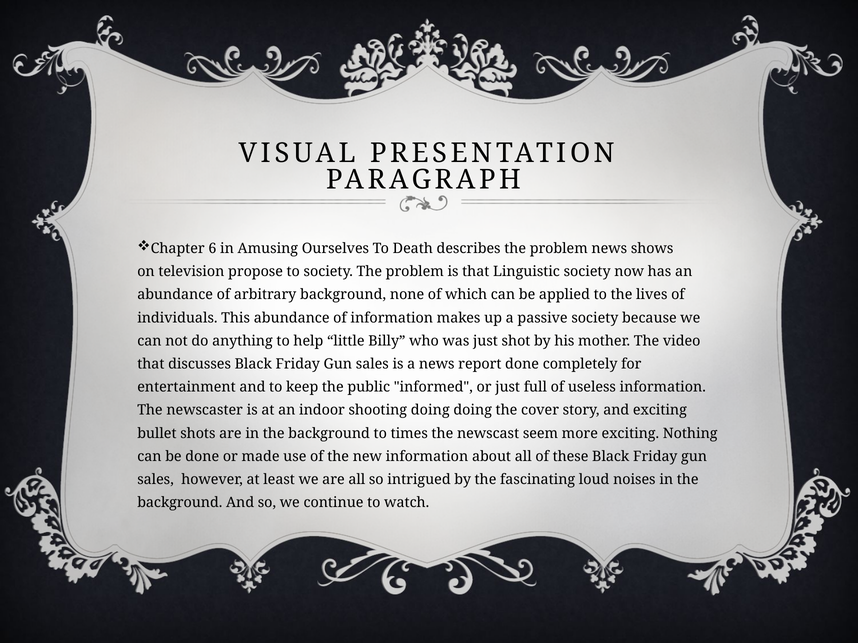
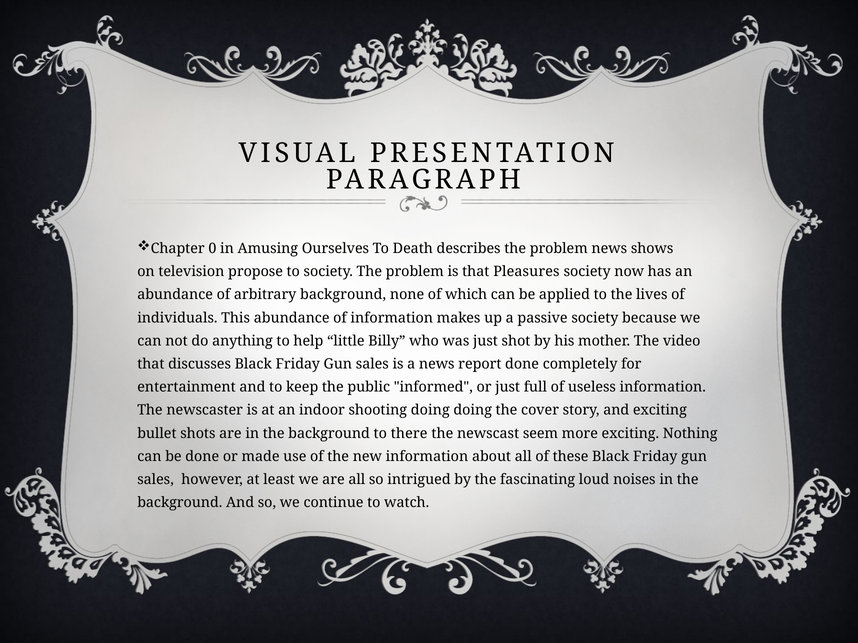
6: 6 -> 0 (212, 249)
Linguistic: Linguistic -> Pleasures (526, 272)
times: times -> there (409, 434)
